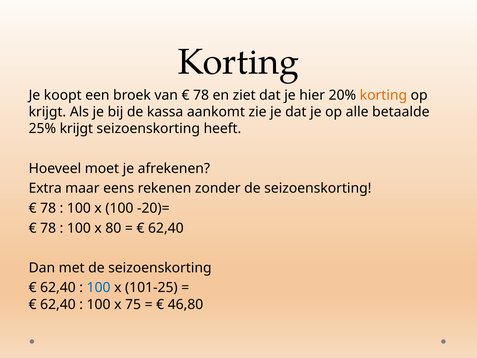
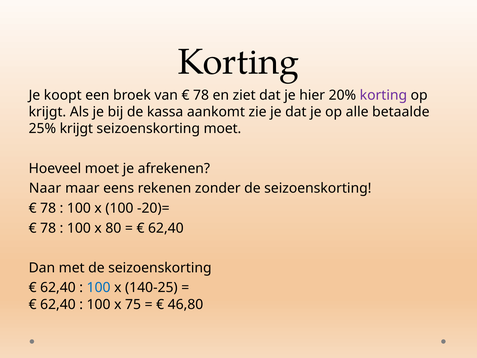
korting colour: orange -> purple (383, 95)
seizoenskorting heeft: heeft -> moet (222, 129)
Extra: Extra -> Naar (45, 188)
101-25: 101-25 -> 140-25 (151, 288)
